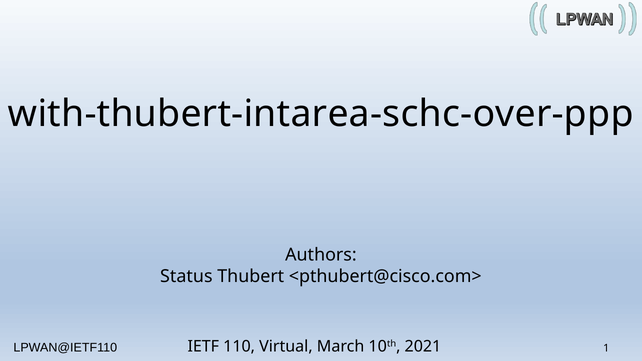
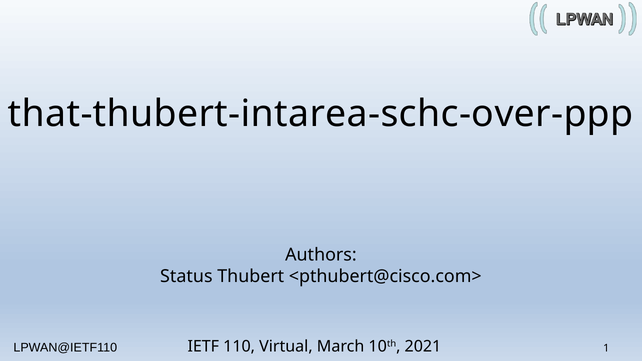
with-thubert-intarea-schc-over-ppp: with-thubert-intarea-schc-over-ppp -> that-thubert-intarea-schc-over-ppp (321, 114)
